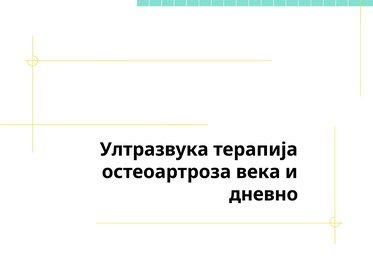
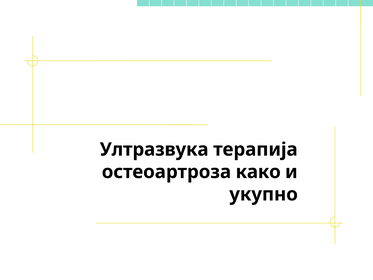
века: века -> како (258, 172)
дневно: дневно -> укупно (264, 194)
